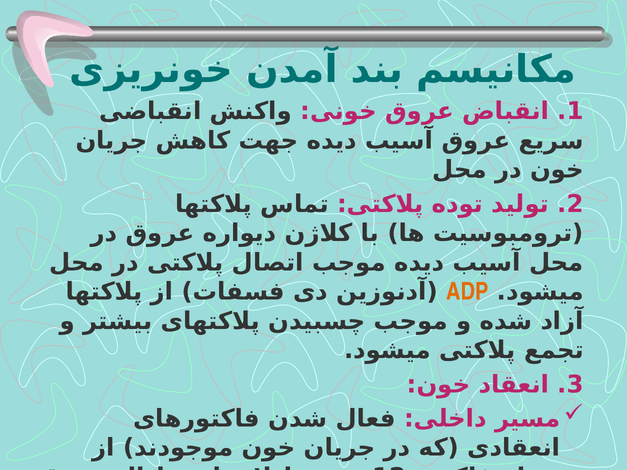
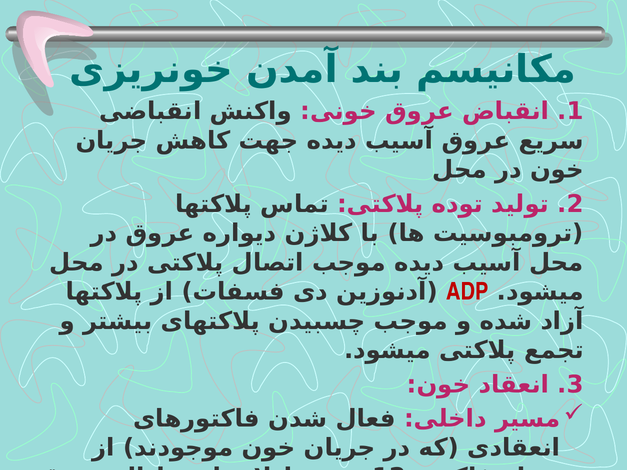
ADP colour: orange -> red (467, 292)
